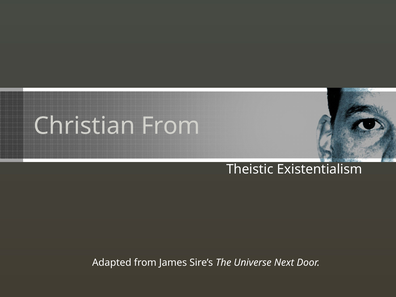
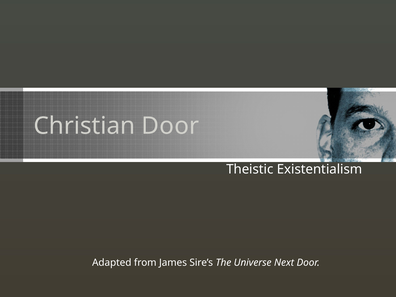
Christian From: From -> Door (170, 126)
